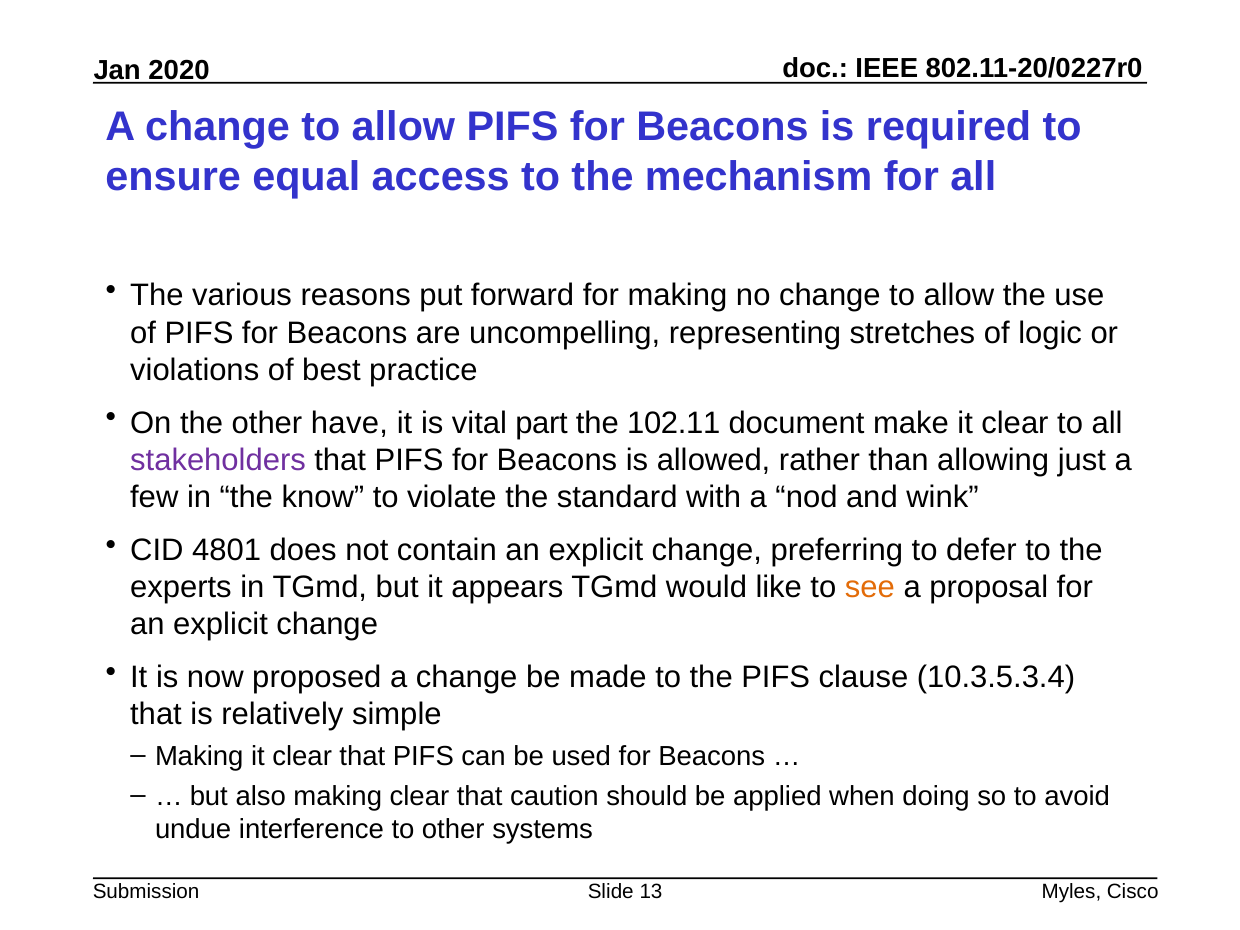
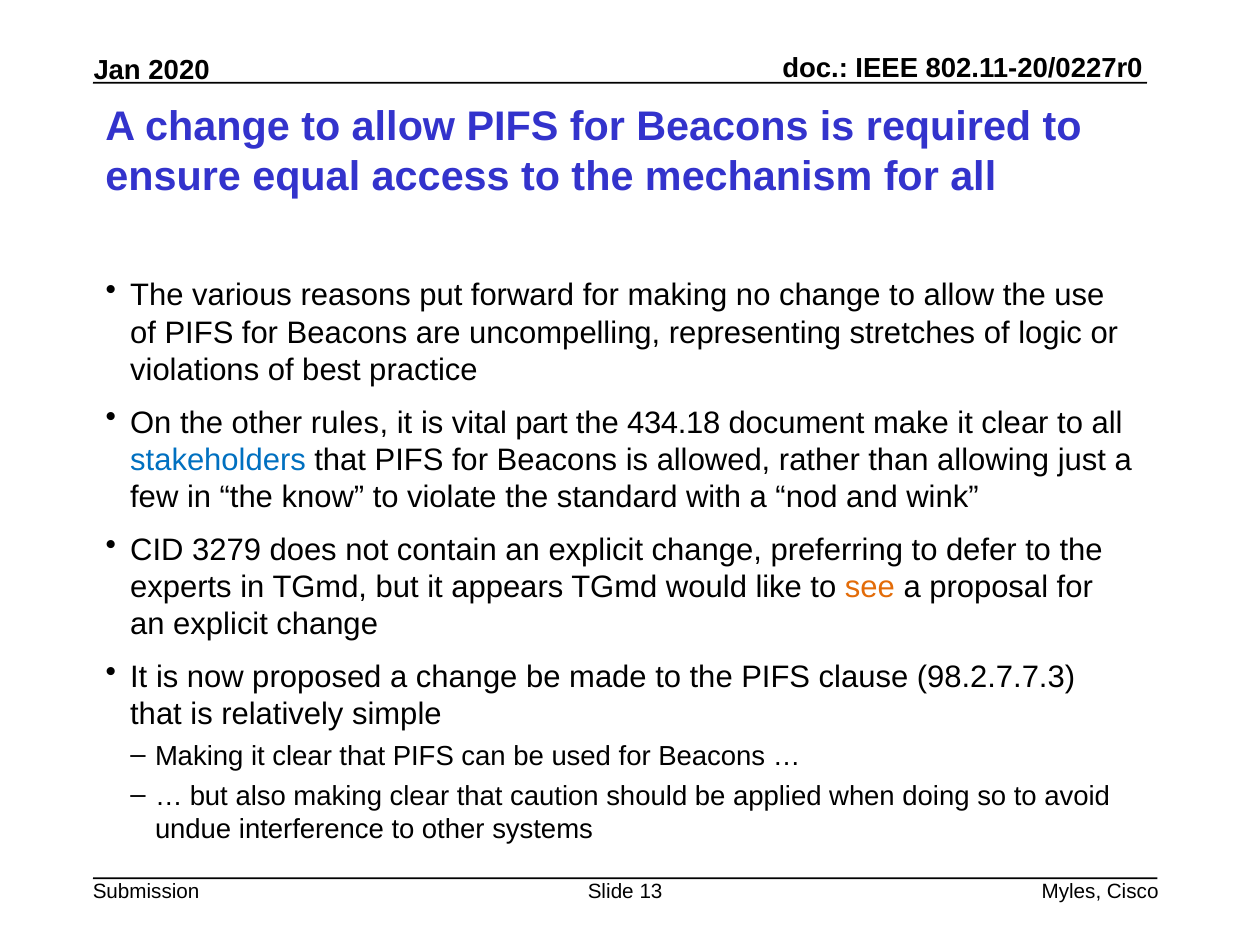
have: have -> rules (349, 423)
102.11: 102.11 -> 434.18 (674, 423)
stakeholders colour: purple -> blue (218, 460)
4801: 4801 -> 3279 (227, 550)
10.3.5.3.4: 10.3.5.3.4 -> 98.2.7.7.3 (996, 677)
